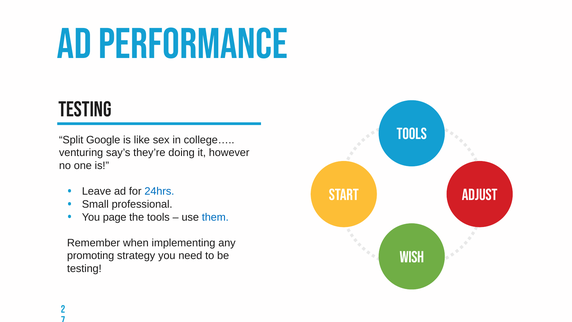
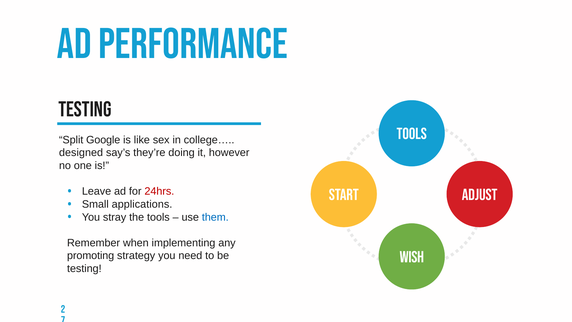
venturing: venturing -> designed (81, 153)
24hrs colour: blue -> red (159, 191)
professional: professional -> applications (142, 204)
page: page -> stray (115, 217)
